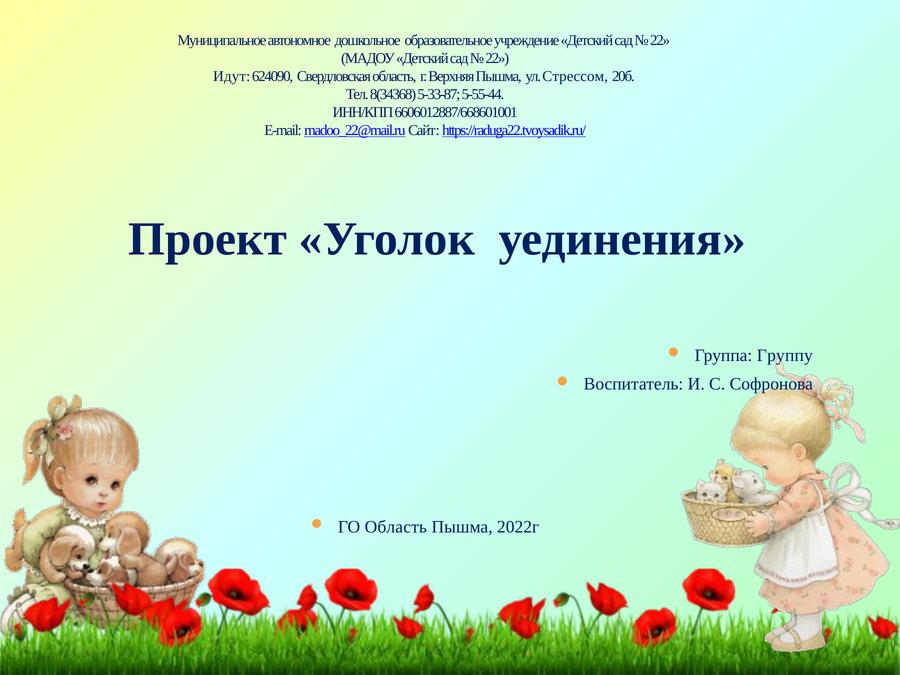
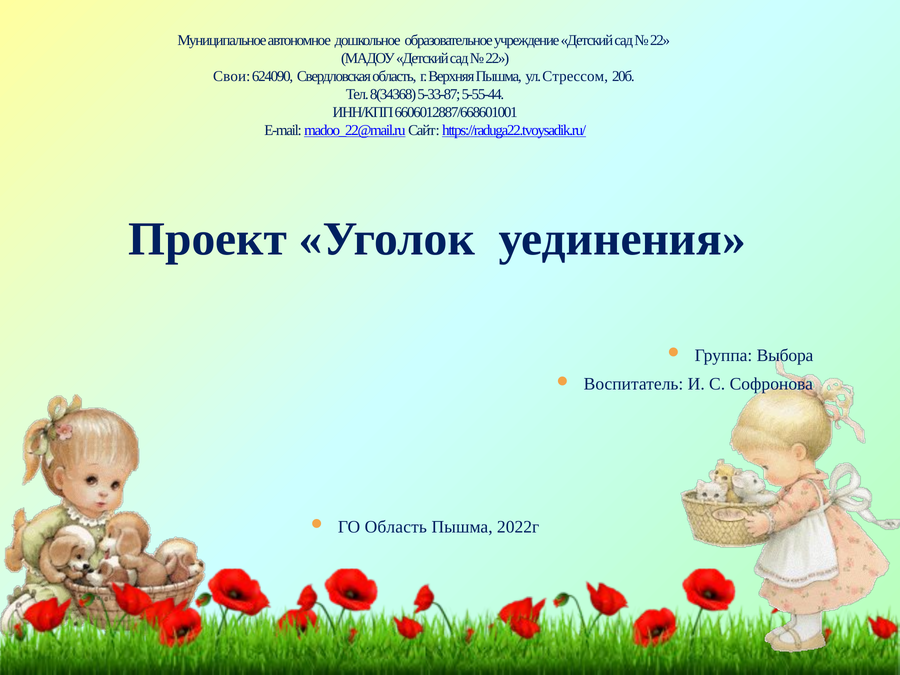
Идут: Идут -> Свои (232, 76)
Группу: Группу -> Выбора (785, 356)
